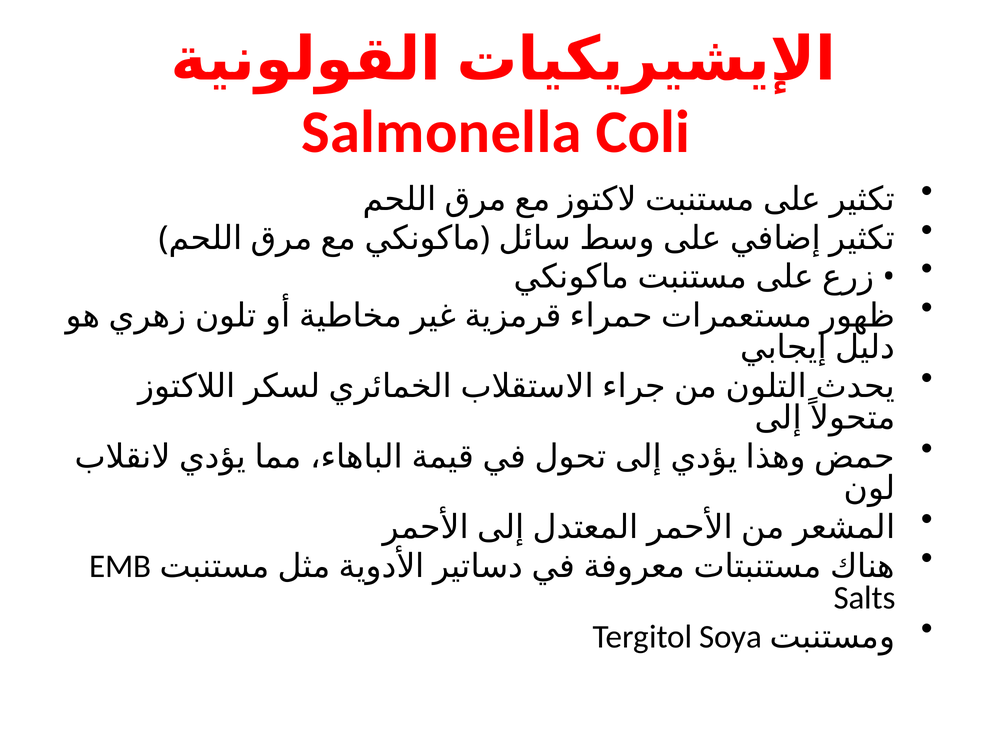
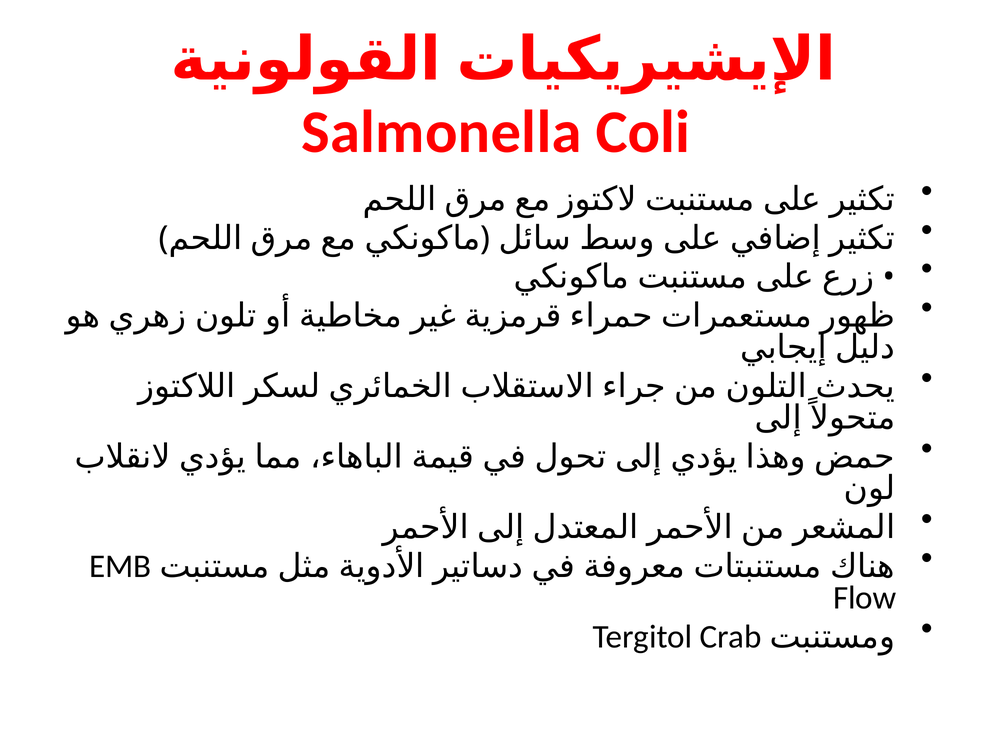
Salts: Salts -> Flow (865, 598)
Soya: Soya -> Crab (731, 637)
